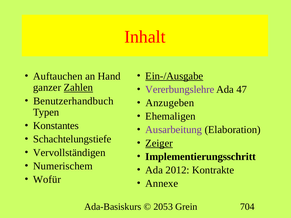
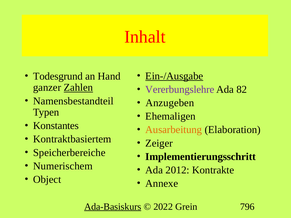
Auftauchen: Auftauchen -> Todesgrund (58, 76)
47: 47 -> 82 (242, 90)
Benutzerhandbuch: Benutzerhandbuch -> Namensbestandteil (73, 101)
Ausarbeitung colour: purple -> orange (174, 130)
Schachtelungstiefe: Schachtelungstiefe -> Kontraktbasiertem (72, 139)
Zeiger underline: present -> none (159, 143)
Vervollständigen: Vervollständigen -> Speicherbereiche (69, 153)
Wofür: Wofür -> Object (47, 180)
Ada-Basiskurs underline: none -> present (113, 207)
2053: 2053 -> 2022 (163, 207)
704: 704 -> 796 (247, 207)
